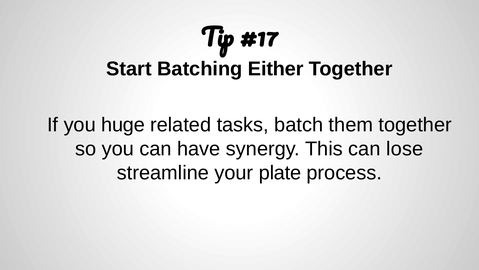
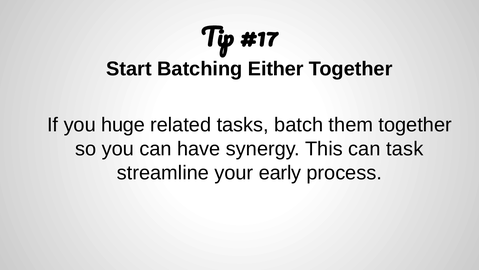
lose: lose -> task (405, 149)
plate: plate -> early (280, 173)
